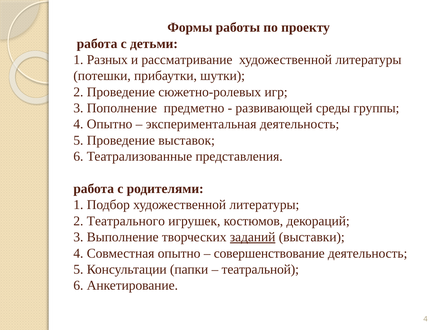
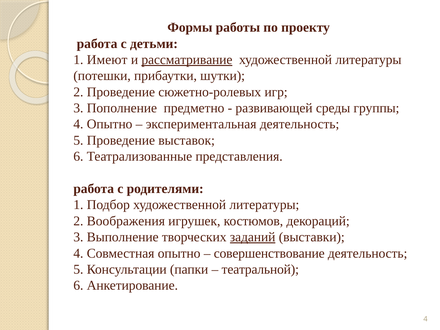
Разных: Разных -> Имеют (107, 60)
рассматривание underline: none -> present (187, 60)
Театрального: Театрального -> Воображения (126, 221)
